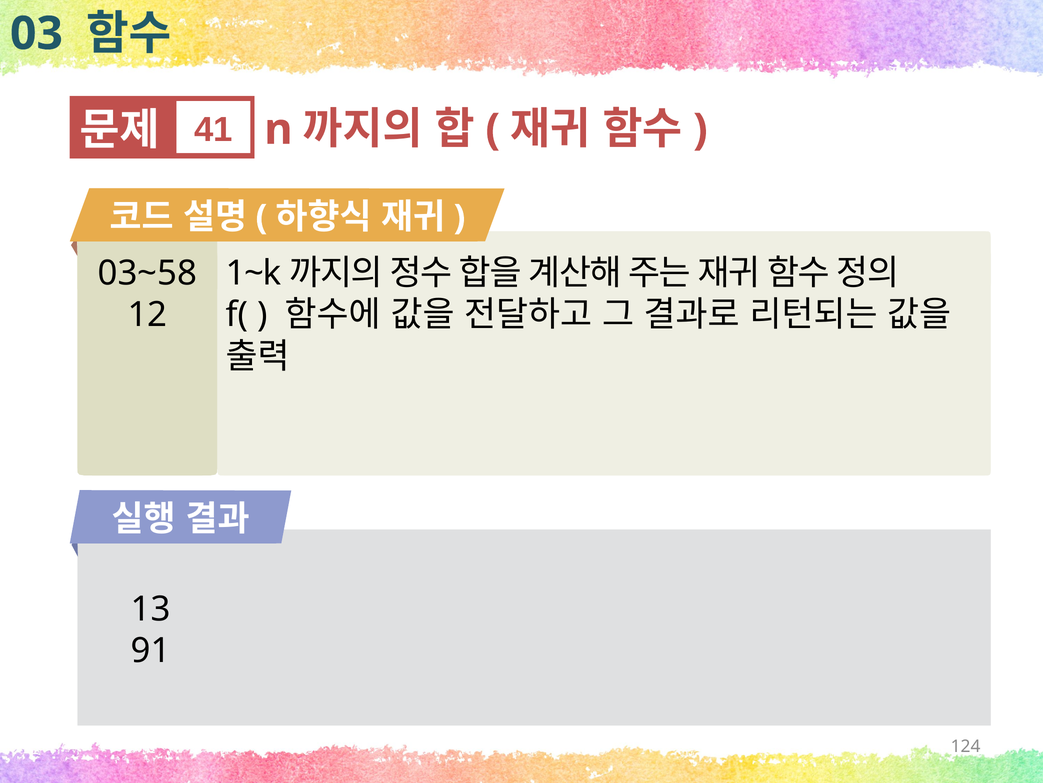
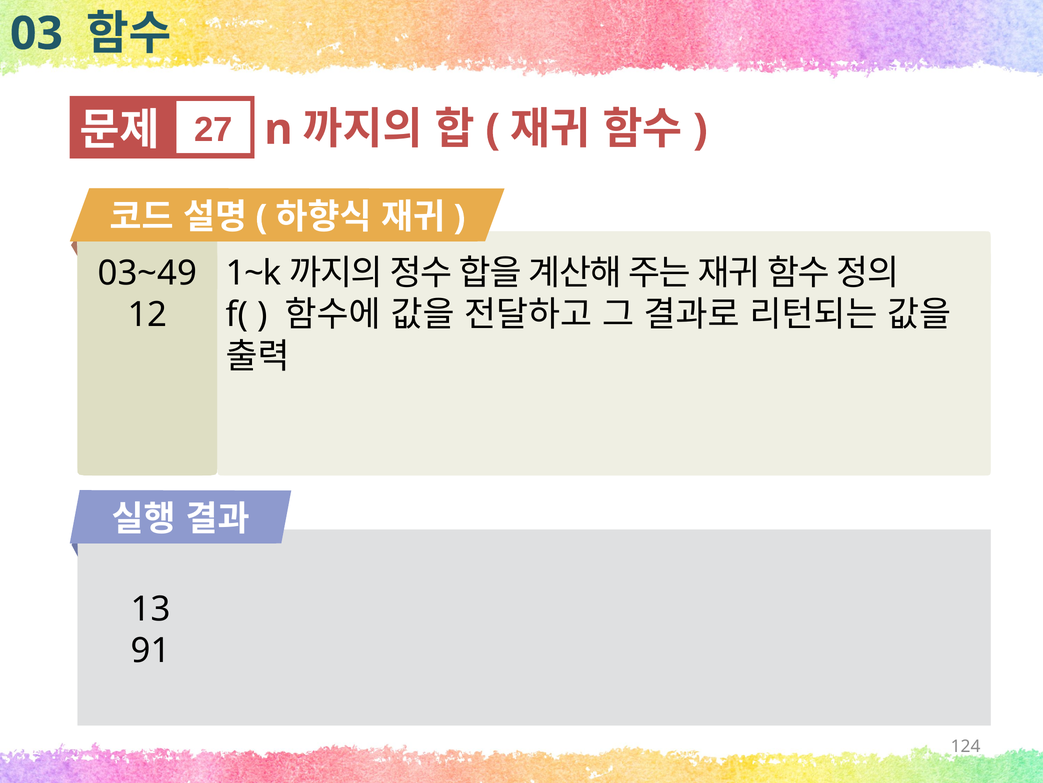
41: 41 -> 27 (213, 129)
03~58: 03~58 -> 03~49 (147, 273)
